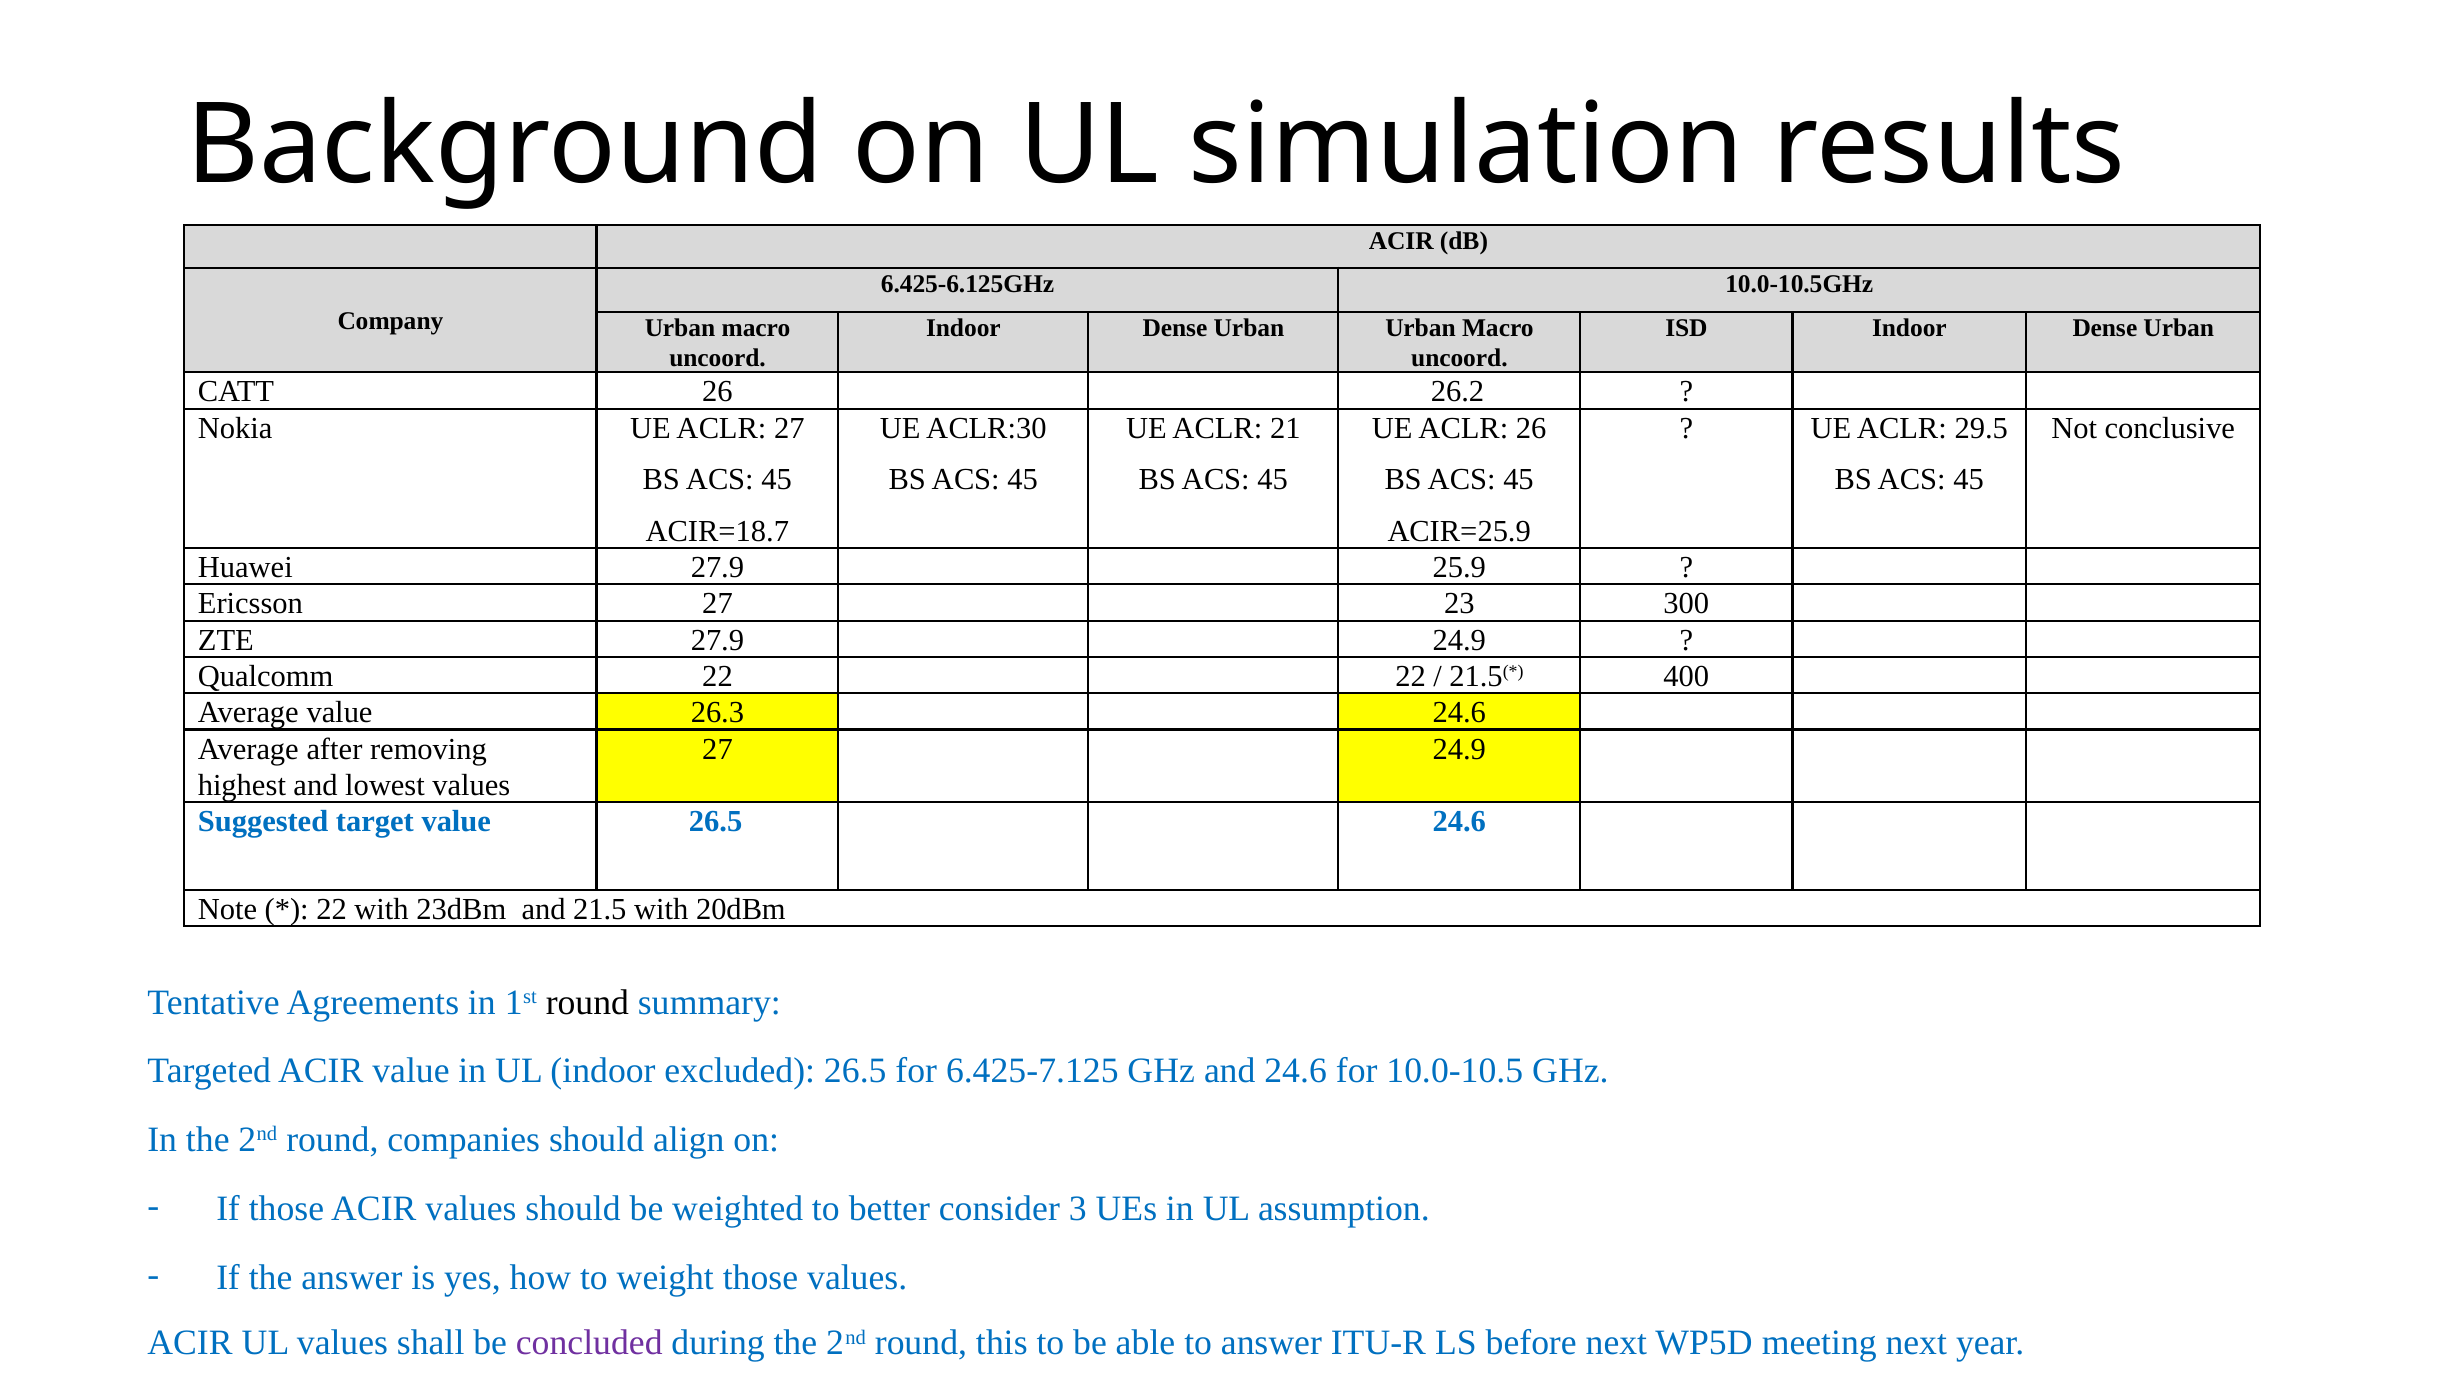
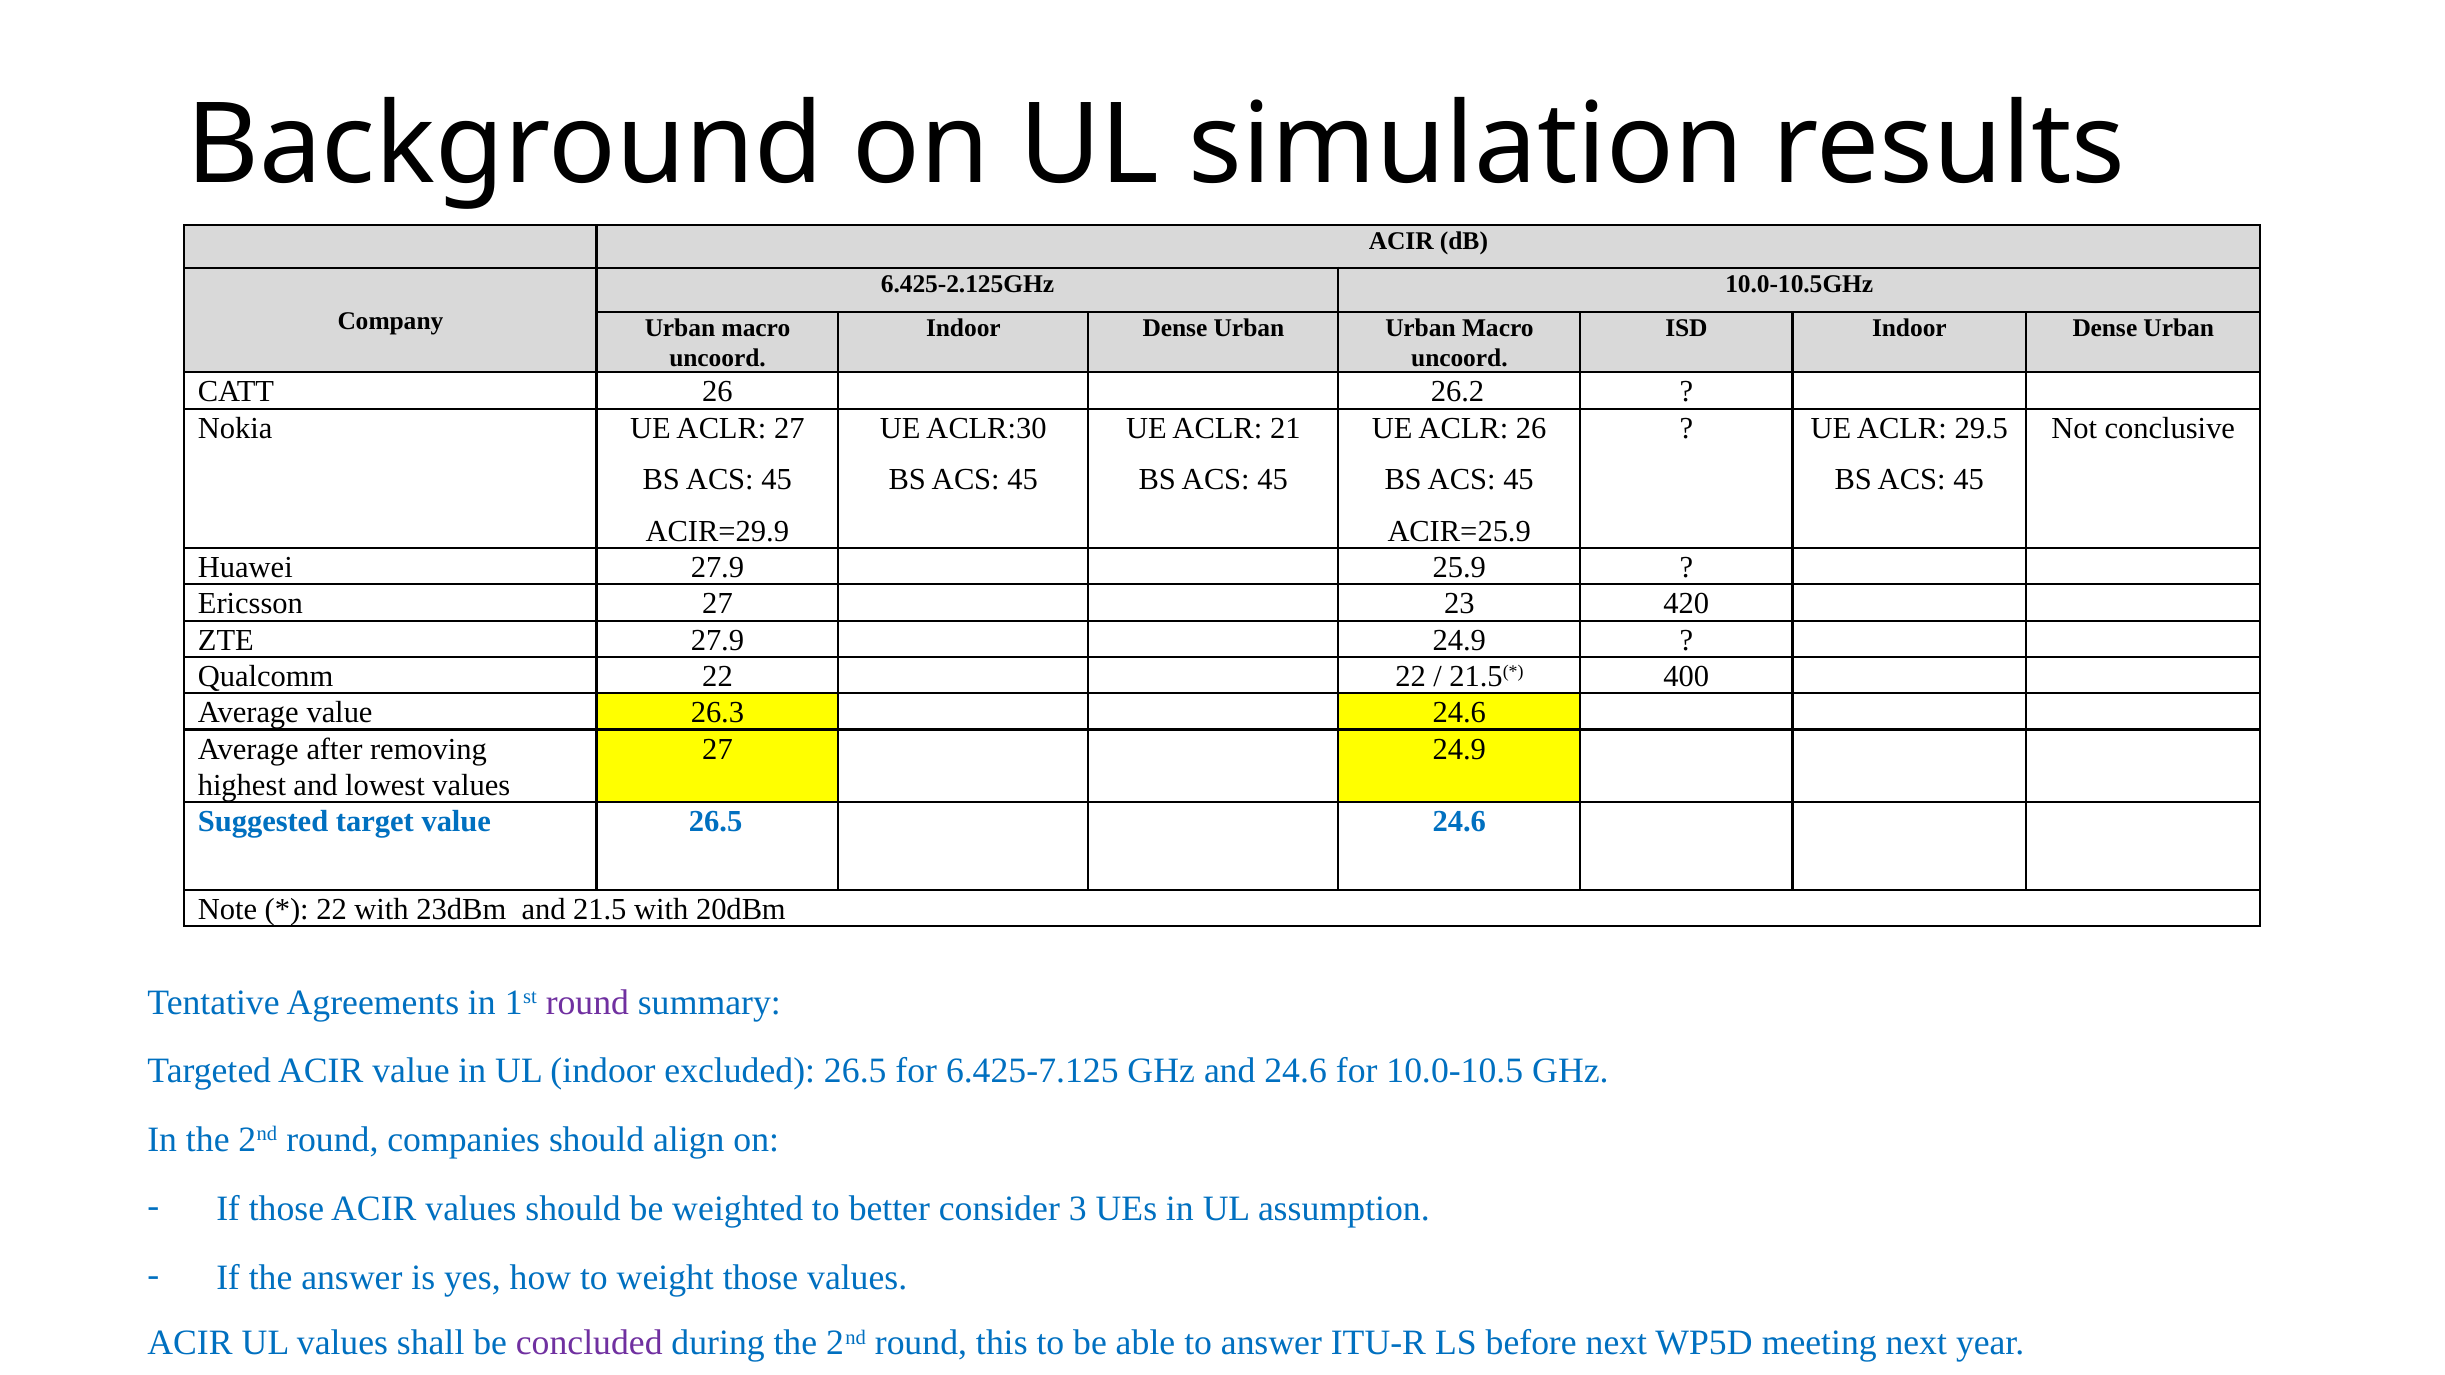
6.425-6.125GHz: 6.425-6.125GHz -> 6.425-2.125GHz (967, 284)
ACIR=18.7: ACIR=18.7 -> ACIR=29.9 (717, 531)
300: 300 -> 420 (1686, 604)
round colour: black -> purple (587, 1003)
